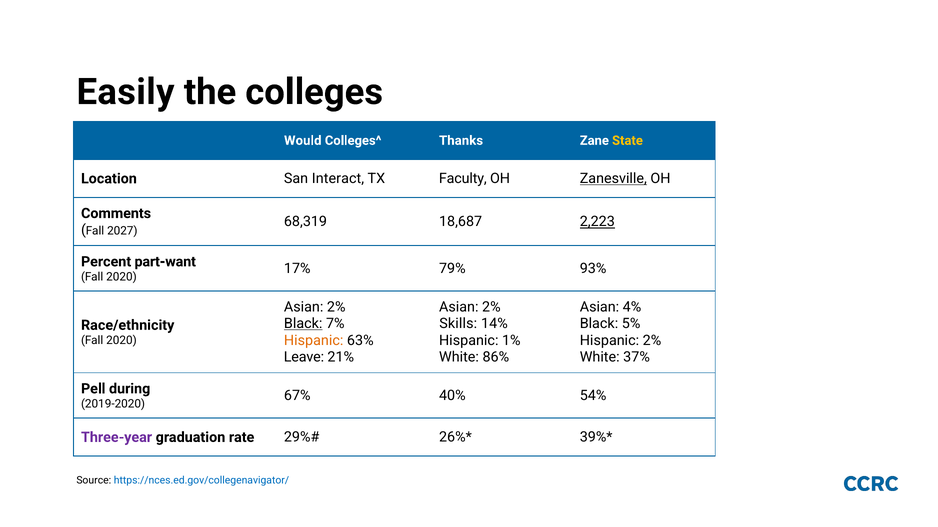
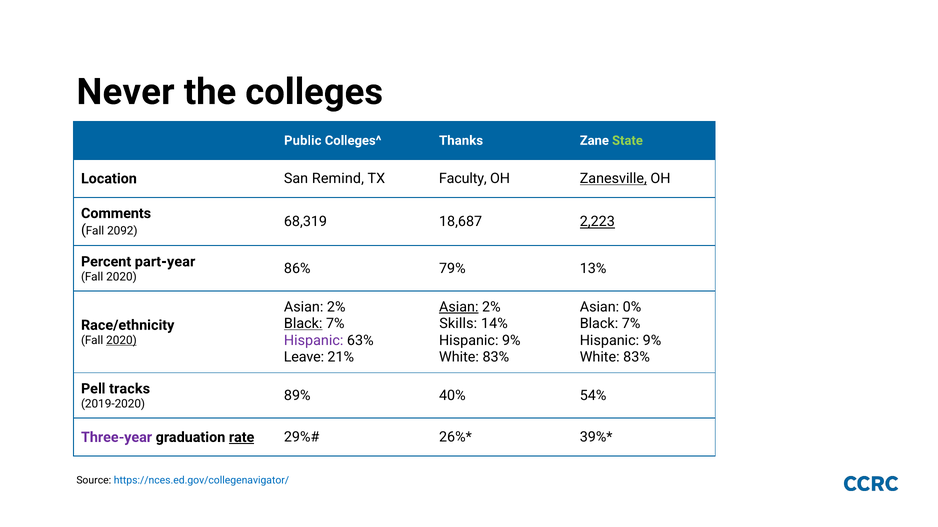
Easily: Easily -> Never (126, 92)
Would: Would -> Public (303, 141)
State colour: yellow -> light green (627, 141)
Interact: Interact -> Remind (338, 179)
2027: 2027 -> 2092 (122, 231)
part-want: part-want -> part-year (165, 262)
17%: 17% -> 86% (297, 269)
93%: 93% -> 13% (593, 269)
Asian underline: none -> present (459, 307)
4%: 4% -> 0% (632, 307)
5%: 5% -> 7% (631, 324)
Hispanic colour: orange -> purple (314, 341)
1%: 1% -> 9% (511, 341)
2%: 2% -> 9% (652, 341)
2020 underline: none -> present (121, 341)
86%: 86% -> 83% (496, 358)
37%: 37% -> 83% (637, 358)
during: during -> tracks (130, 389)
67%: 67% -> 89% (297, 396)
rate underline: none -> present (242, 438)
